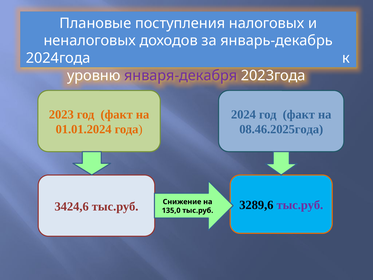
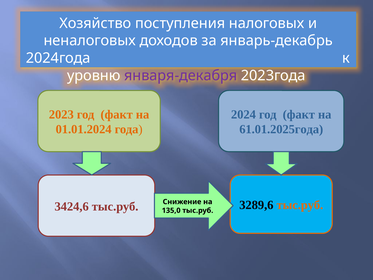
Плановые: Плановые -> Хозяйство (95, 23)
08.46.2025года: 08.46.2025года -> 61.01.2025года (281, 129)
тыс.руб colour: purple -> orange (300, 205)
